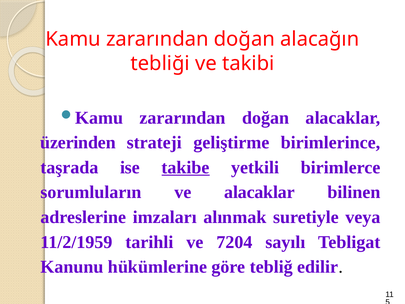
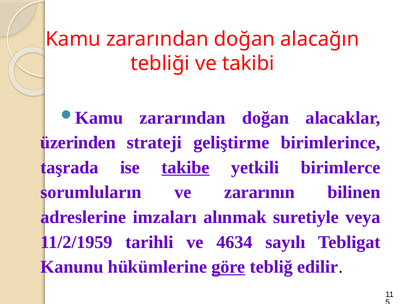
ve alacaklar: alacaklar -> zararının (260, 192)
7204: 7204 -> 4634 (234, 242)
göre underline: none -> present (228, 267)
